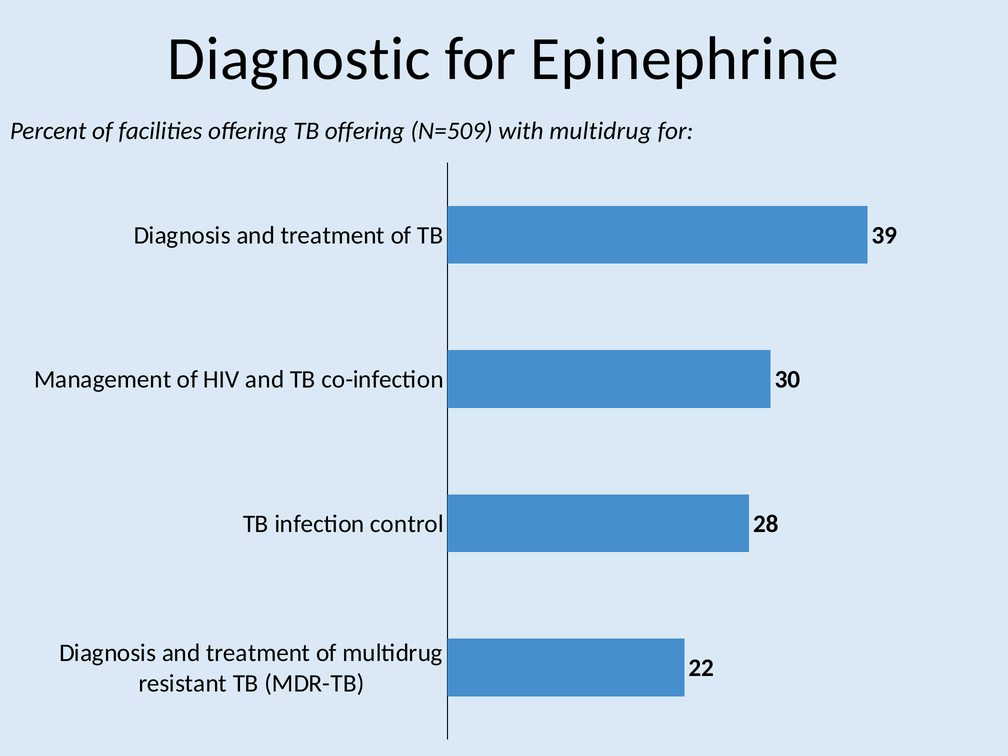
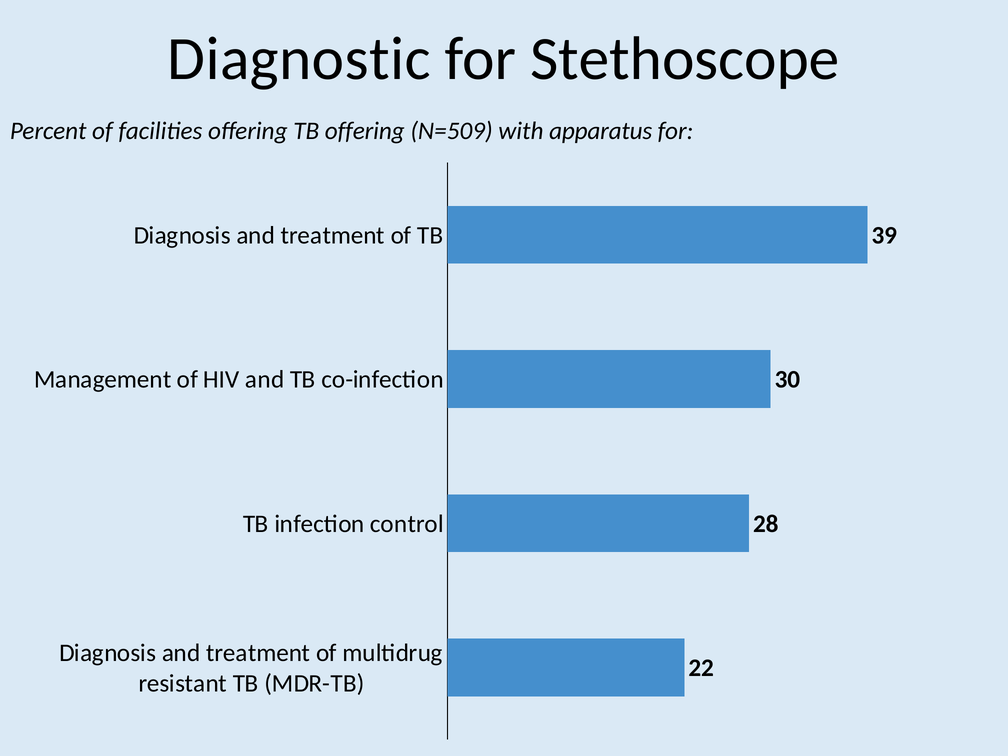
Epinephrine: Epinephrine -> Stethoscope (685, 59)
with multidrug: multidrug -> apparatus (601, 131)
